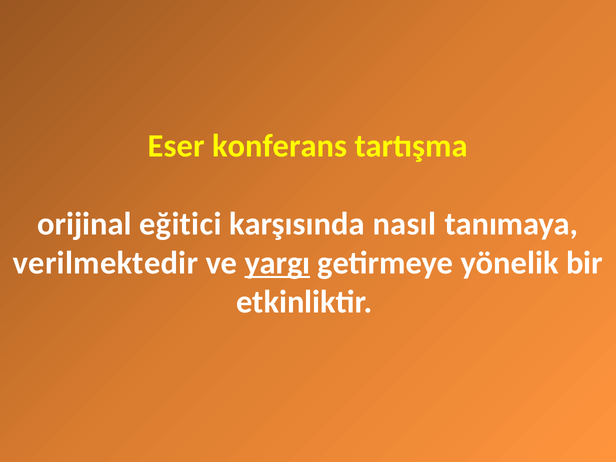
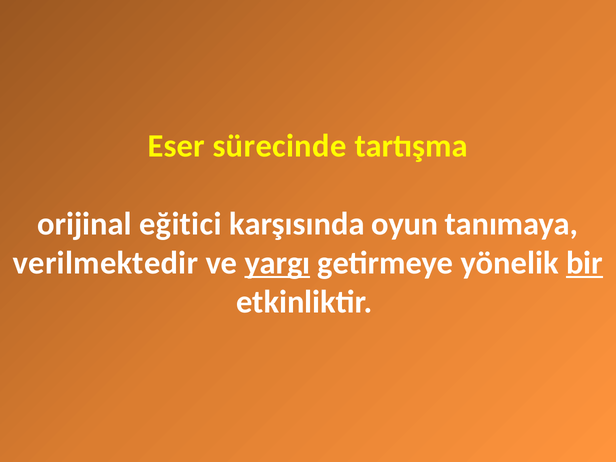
konferans: konferans -> sürecinde (280, 146)
nasıl: nasıl -> oyun (405, 224)
bir underline: none -> present (584, 263)
